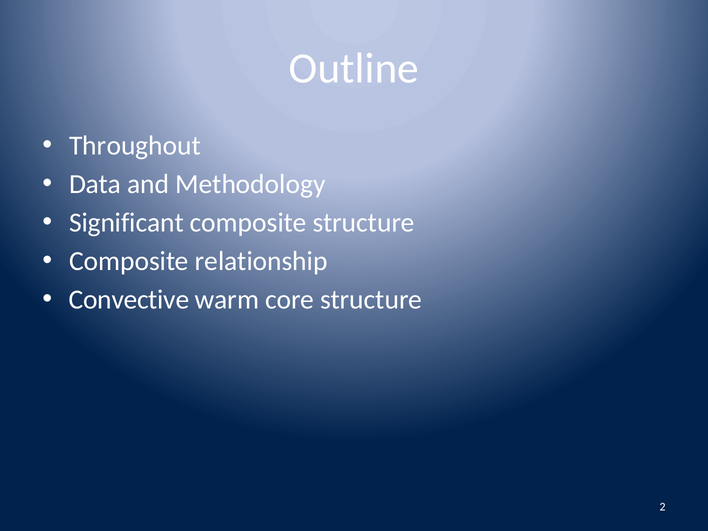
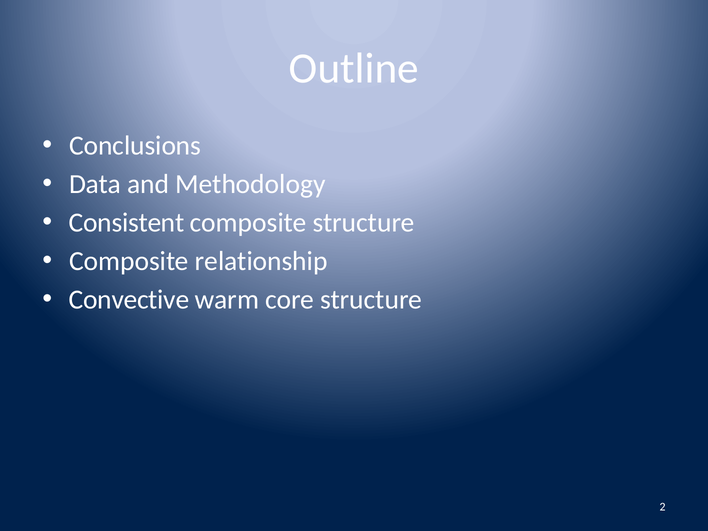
Throughout: Throughout -> Conclusions (135, 146)
Significant: Significant -> Consistent (127, 223)
